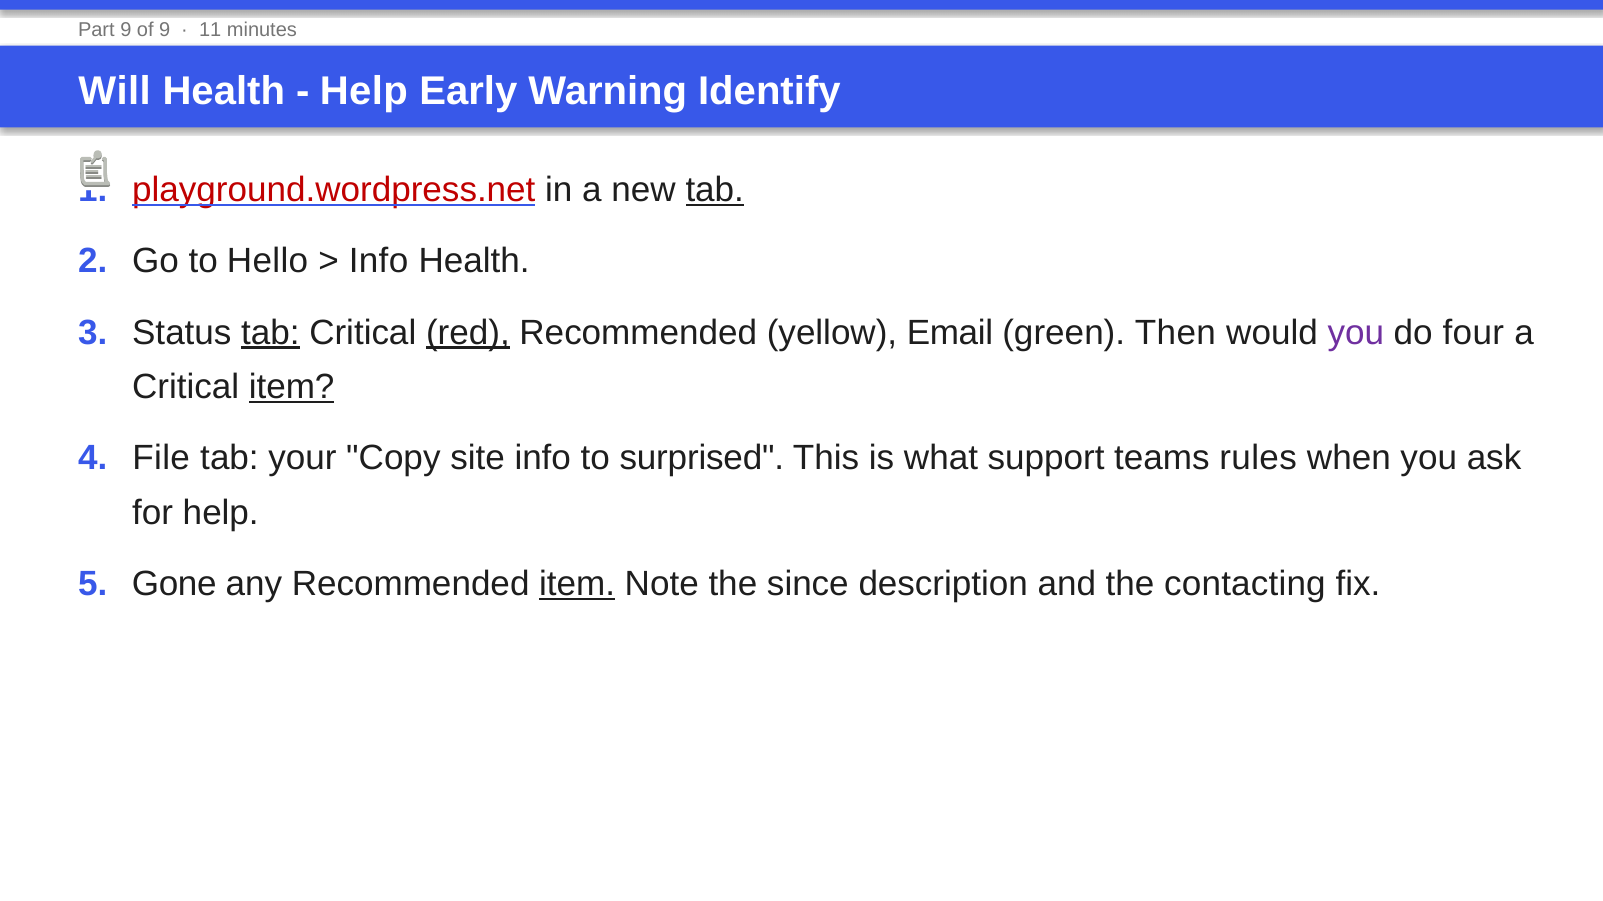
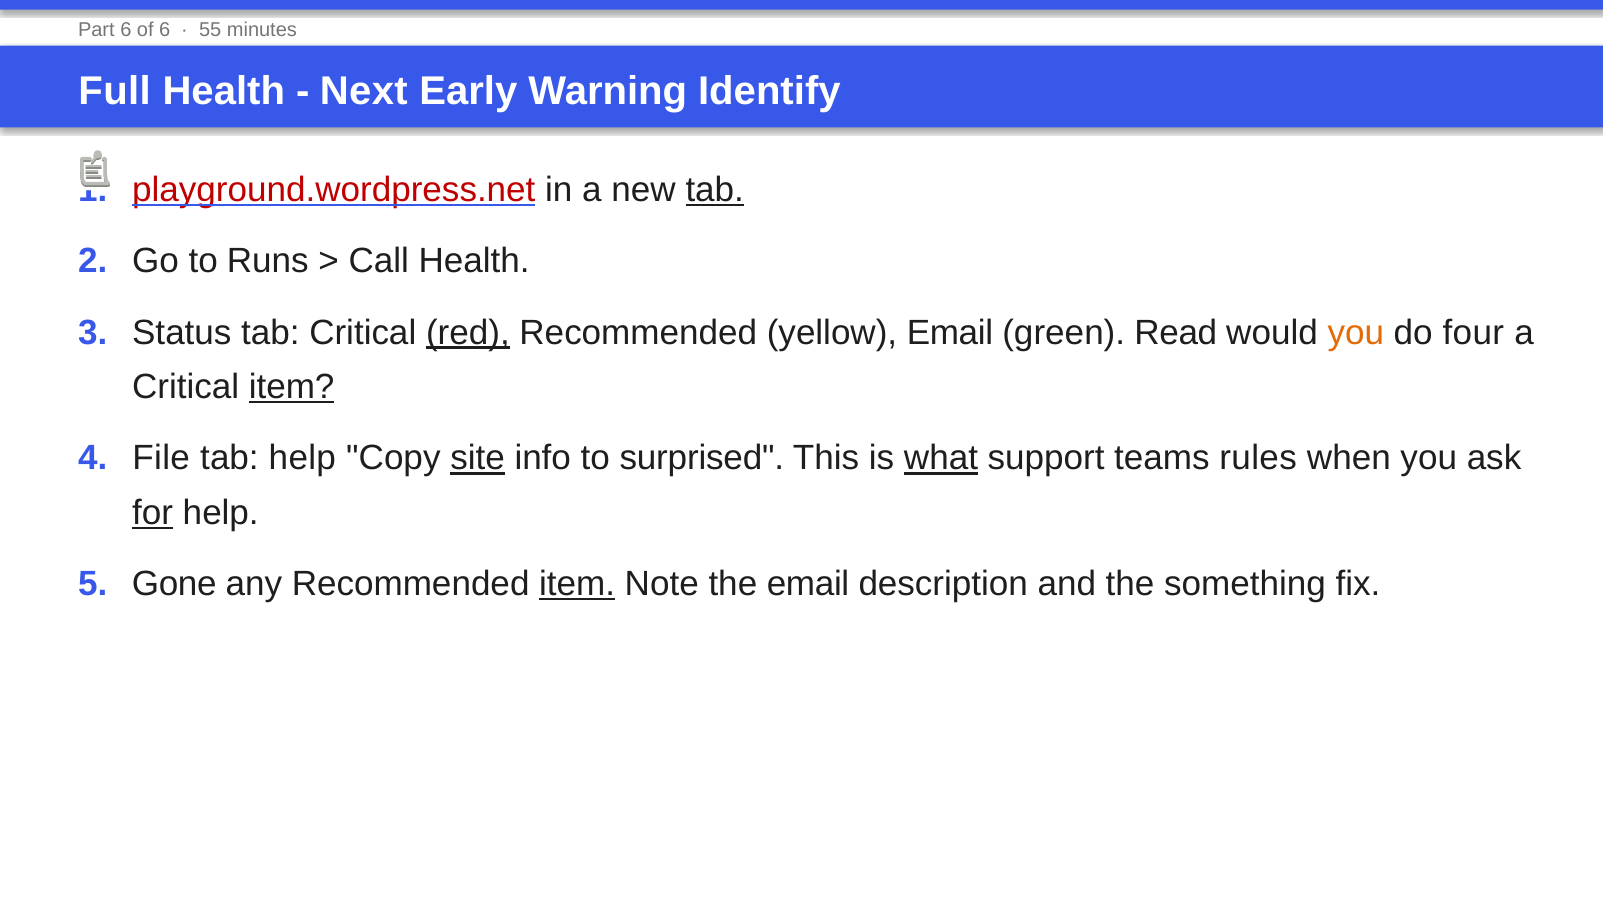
Part 9: 9 -> 6 (126, 30)
of 9: 9 -> 6 (165, 30)
11: 11 -> 55 (210, 30)
Will: Will -> Full (115, 92)
Help: Help -> Next (364, 92)
Hello: Hello -> Runs (268, 261)
Info: Info -> Call (379, 261)
tab underline: present -> none (270, 333)
Then: Then -> Read (1176, 333)
you colour: purple -> orange (1356, 333)
tab your: your -> help (302, 459)
site underline: none -> present (478, 459)
what underline: none -> present (941, 459)
for underline: none -> present (153, 513)
the since: since -> email (808, 585)
contacting: contacting -> something (1245, 585)
